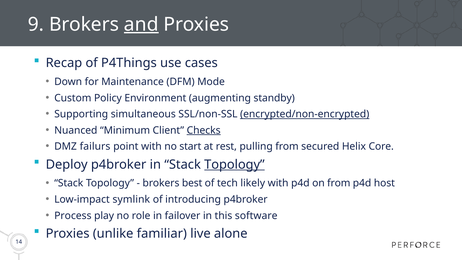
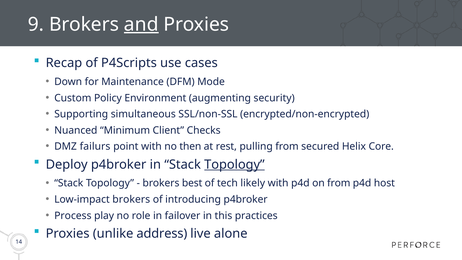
P4Things: P4Things -> P4Scripts (129, 63)
standby: standby -> security (274, 98)
encrypted/non-encrypted underline: present -> none (305, 114)
Checks underline: present -> none (204, 130)
start: start -> then (190, 146)
Low-impact symlink: symlink -> brokers (131, 199)
software: software -> practices (256, 216)
familiar: familiar -> address (162, 233)
